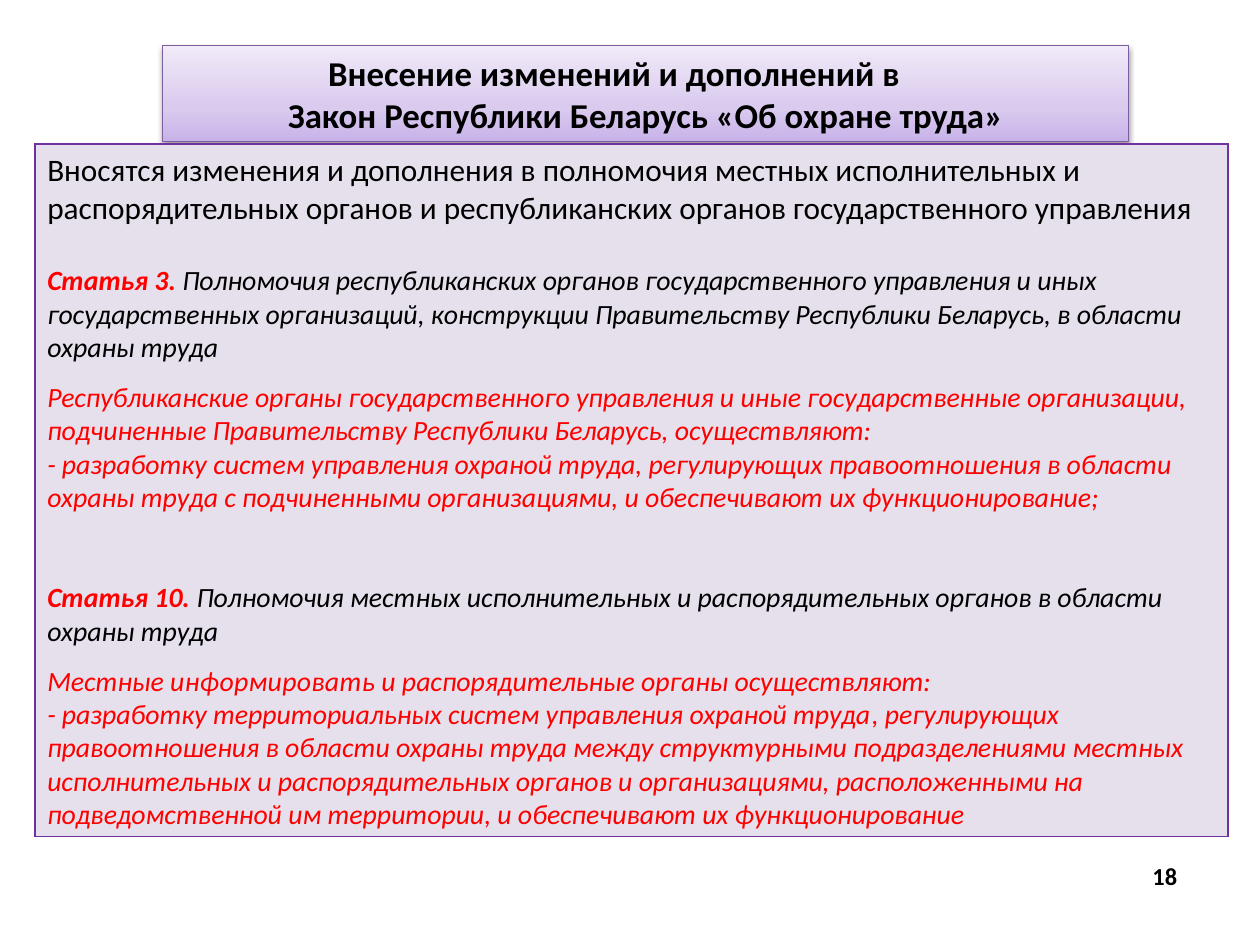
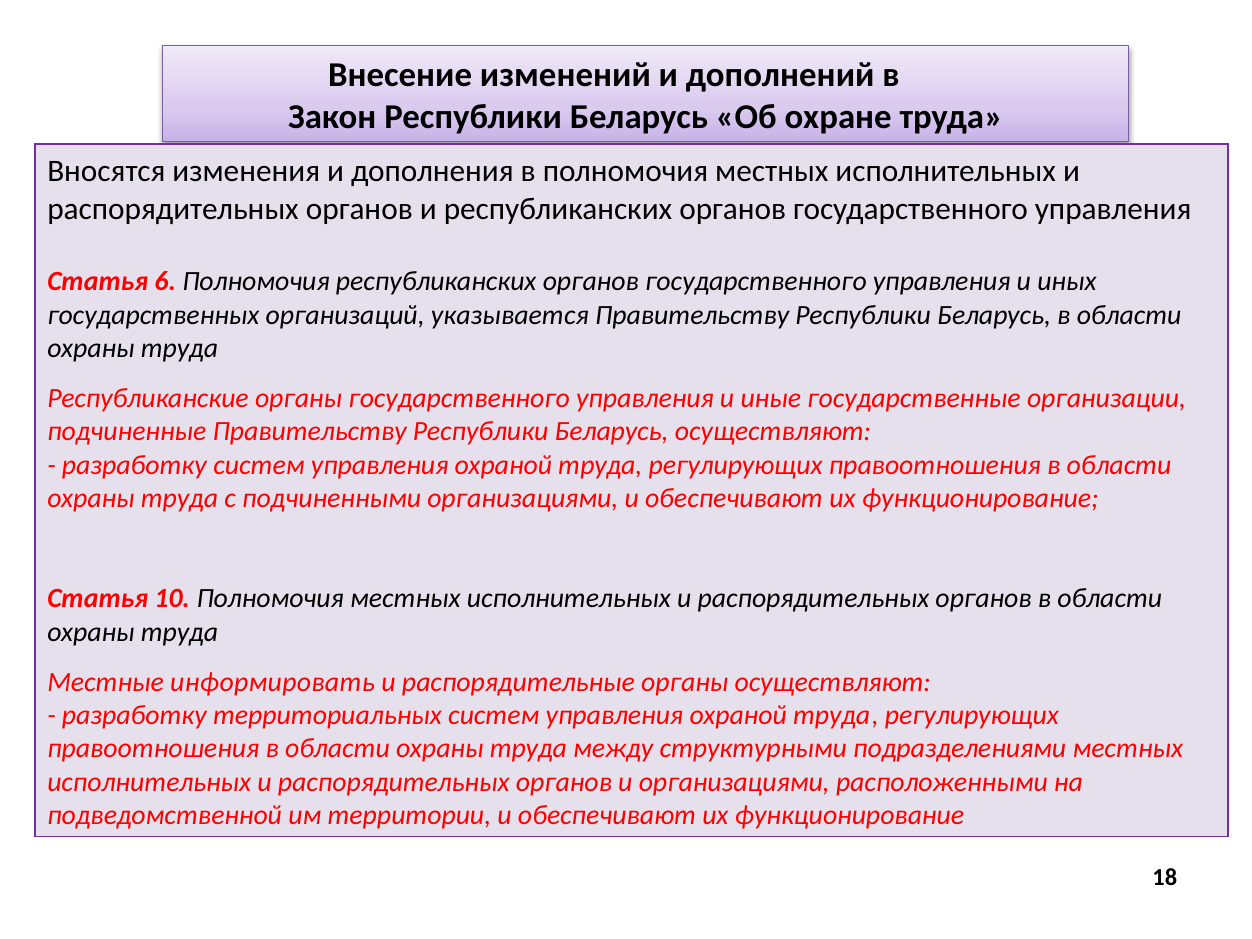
3: 3 -> 6 (165, 282)
конструкции: конструкции -> указывается (510, 315)
